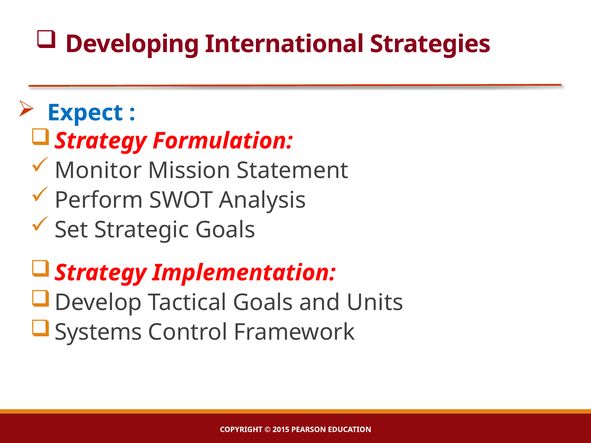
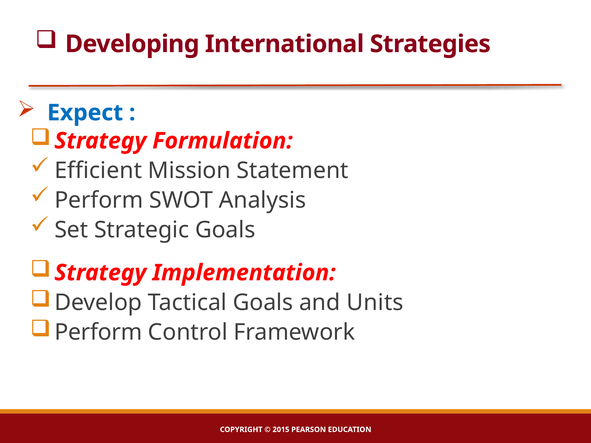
Monitor: Monitor -> Efficient (98, 171)
Systems: Systems -> Perform (98, 332)
